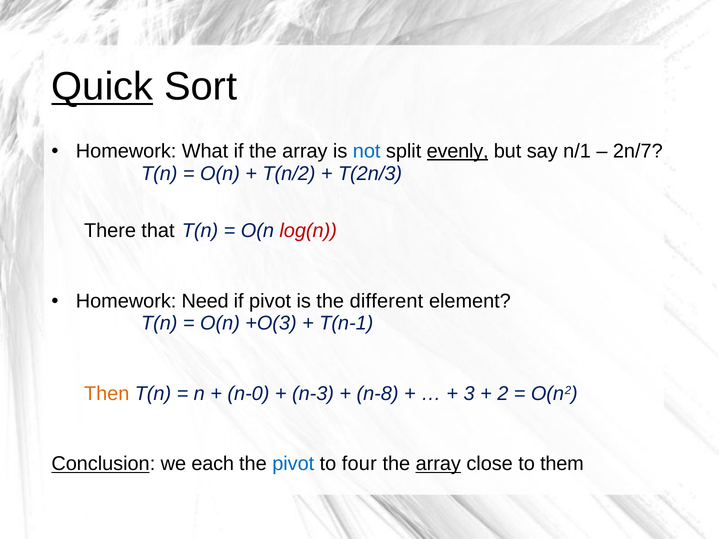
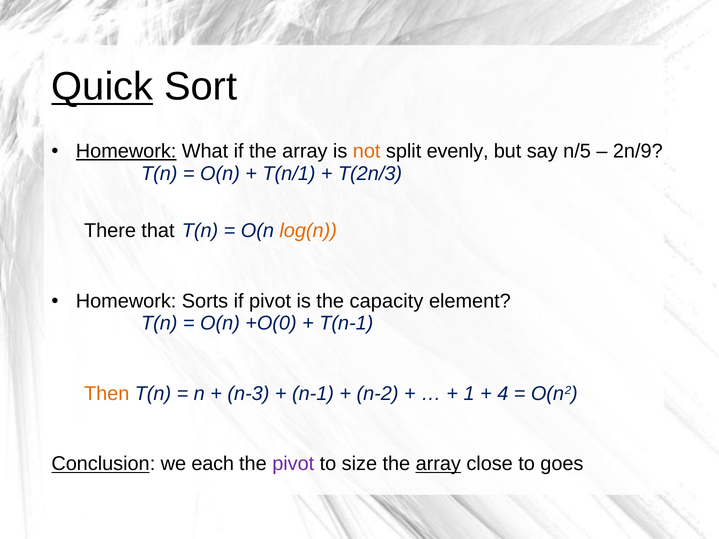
Homework underline: none -> present (126, 151)
not colour: blue -> orange (367, 151)
evenly underline: present -> none (458, 151)
n/1: n/1 -> n/5 (577, 151)
2n/7: 2n/7 -> 2n/9 (638, 151)
T(n/2: T(n/2 -> T(n/1 (289, 173)
log(n colour: red -> orange (308, 231)
Need: Need -> Sorts (205, 301)
different: different -> capacity (386, 301)
+O(3: +O(3 -> +O(0 (271, 323)
n-0: n-0 -> n-3 (248, 394)
n-3: n-3 -> n-1 (313, 394)
n-8: n-8 -> n-2 (378, 394)
3: 3 -> 1 (469, 394)
2: 2 -> 4 (503, 394)
pivot colour: blue -> purple (293, 464)
four: four -> size (359, 464)
them: them -> goes (562, 464)
